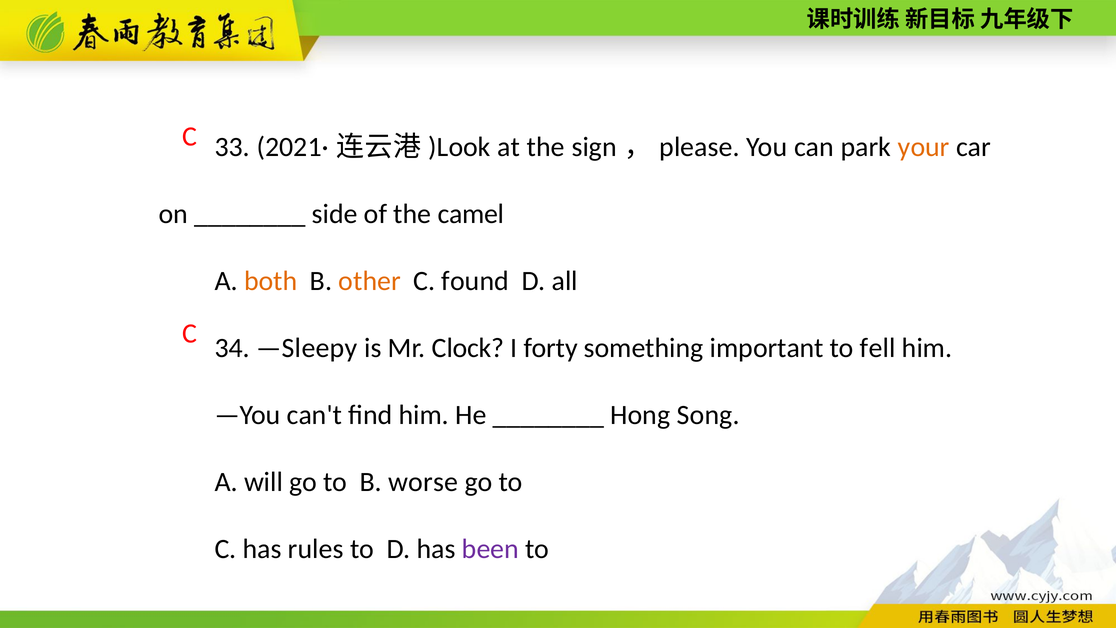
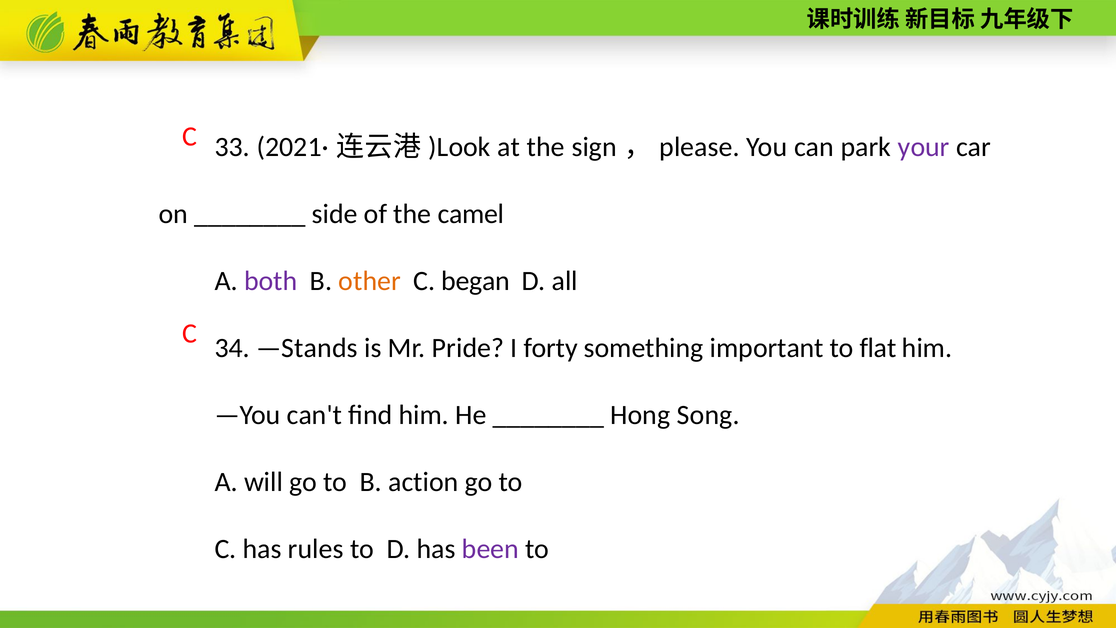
your colour: orange -> purple (924, 147)
both colour: orange -> purple (271, 281)
found: found -> began (475, 281)
—Sleepy: —Sleepy -> —Stands (307, 348)
Clock: Clock -> Pride (468, 348)
fell: fell -> flat (878, 348)
worse: worse -> action (423, 482)
